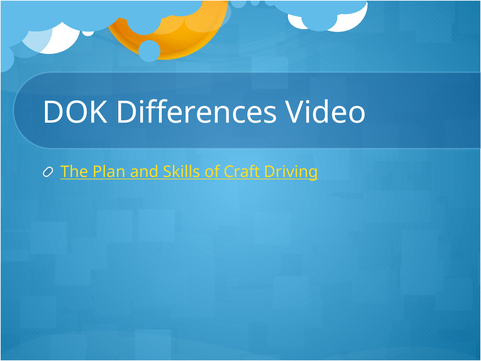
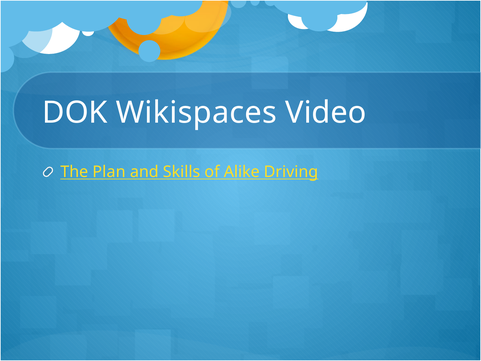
Differences: Differences -> Wikispaces (196, 113)
Craft: Craft -> Alike (242, 172)
